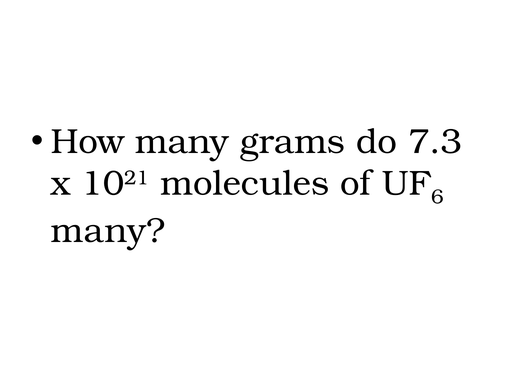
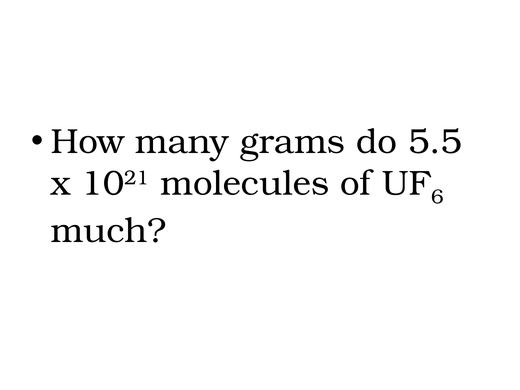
7.3: 7.3 -> 5.5 (435, 142)
many: many -> much (108, 231)
